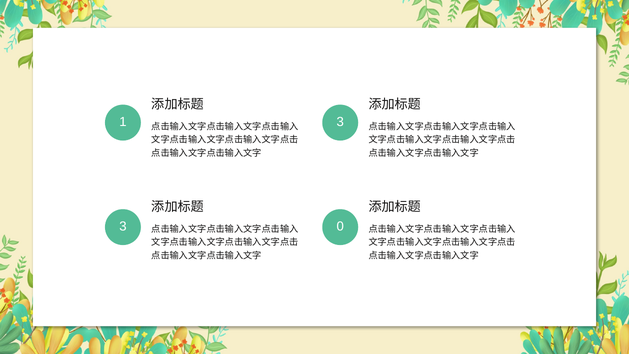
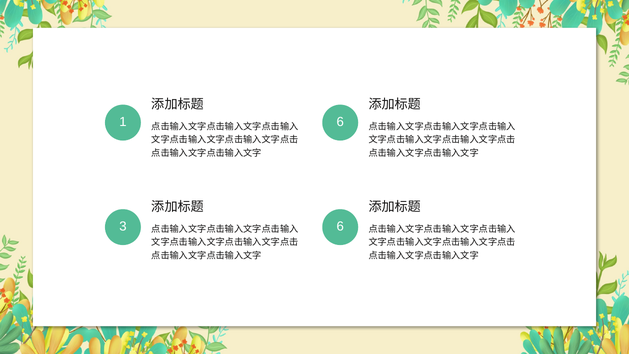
1 3: 3 -> 6 (340, 122)
3 0: 0 -> 6 (340, 226)
